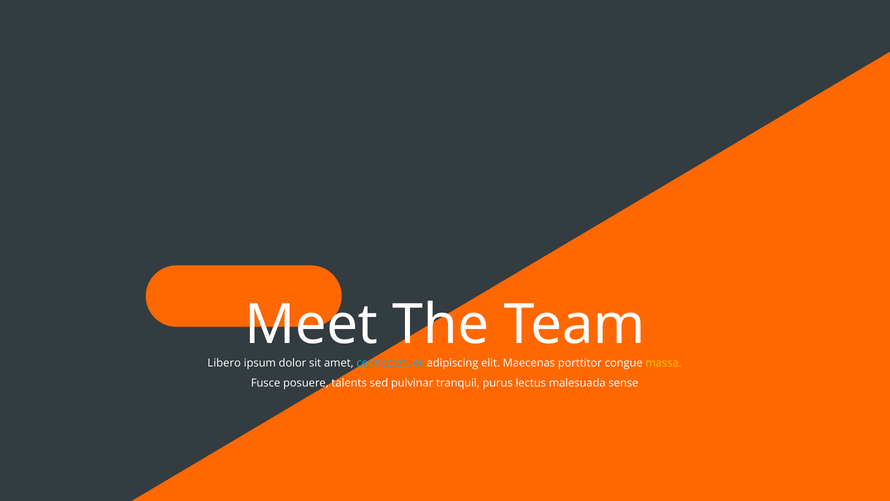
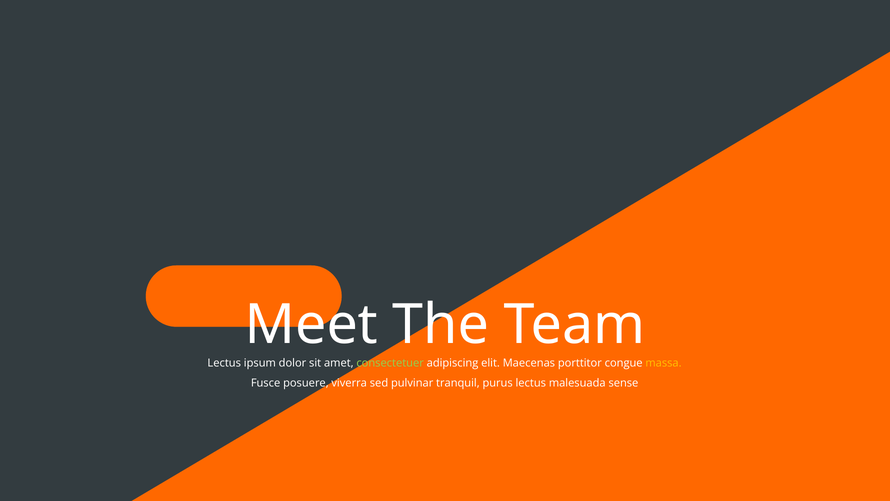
Libero: Libero -> Lectus (224, 363)
consectetuer colour: light blue -> light green (390, 363)
talents: talents -> viverra (349, 383)
